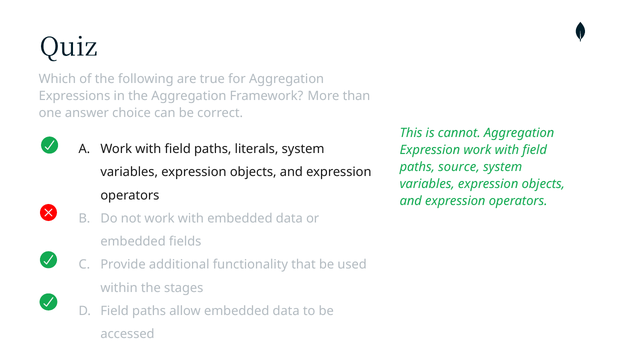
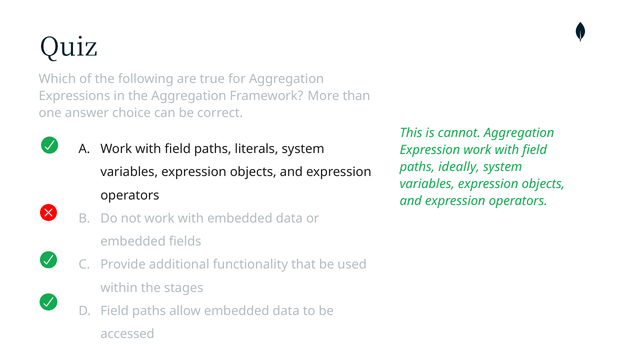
source: source -> ideally (459, 167)
